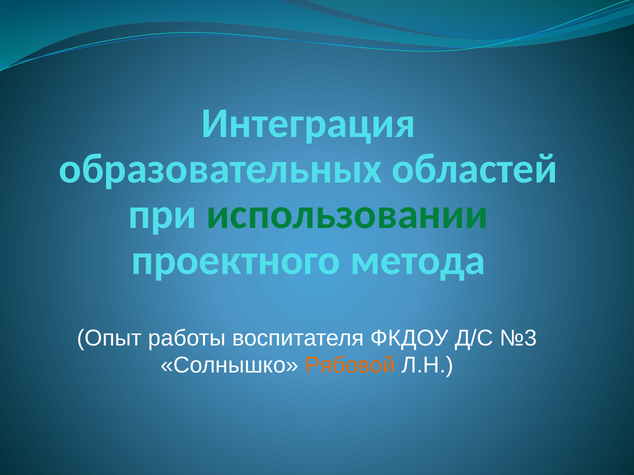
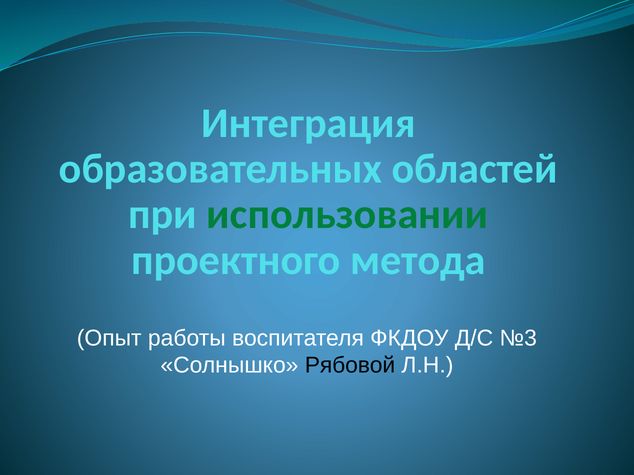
Рябовой colour: orange -> black (350, 366)
